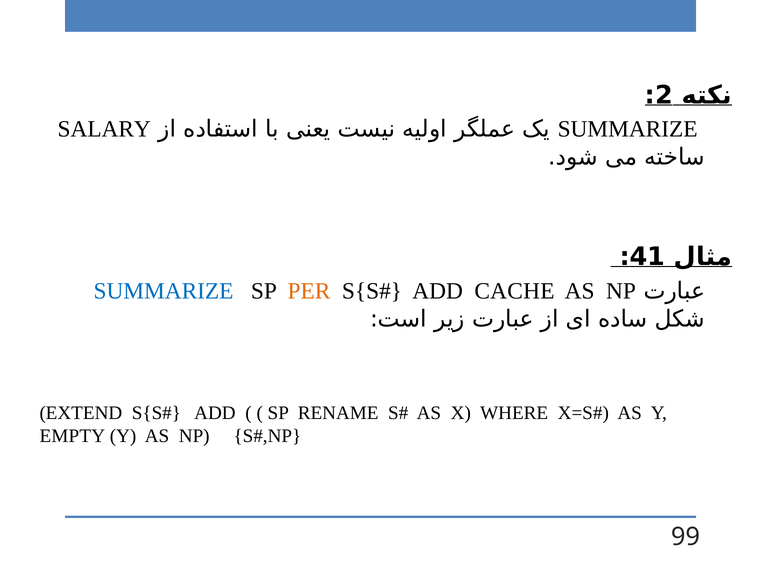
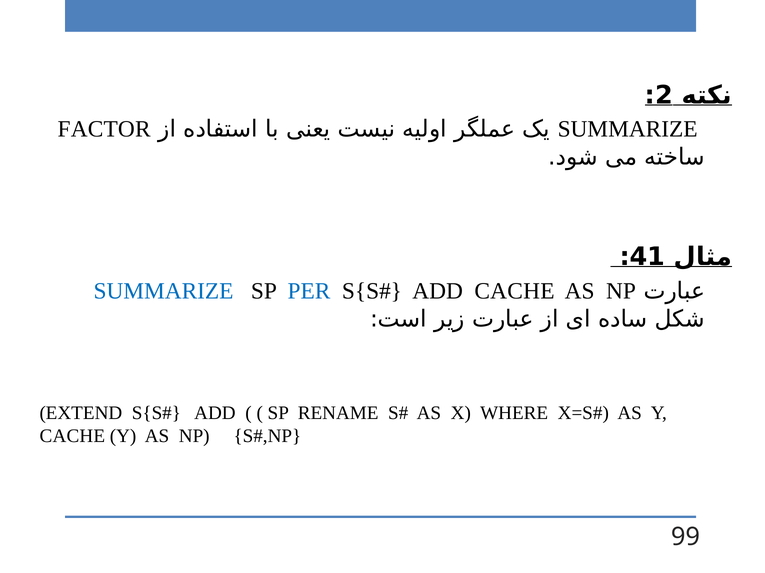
SALARY: SALARY -> FACTOR (104, 129)
PER colour: orange -> blue (309, 291)
EMPTY: EMPTY -> CACHE (72, 437)
